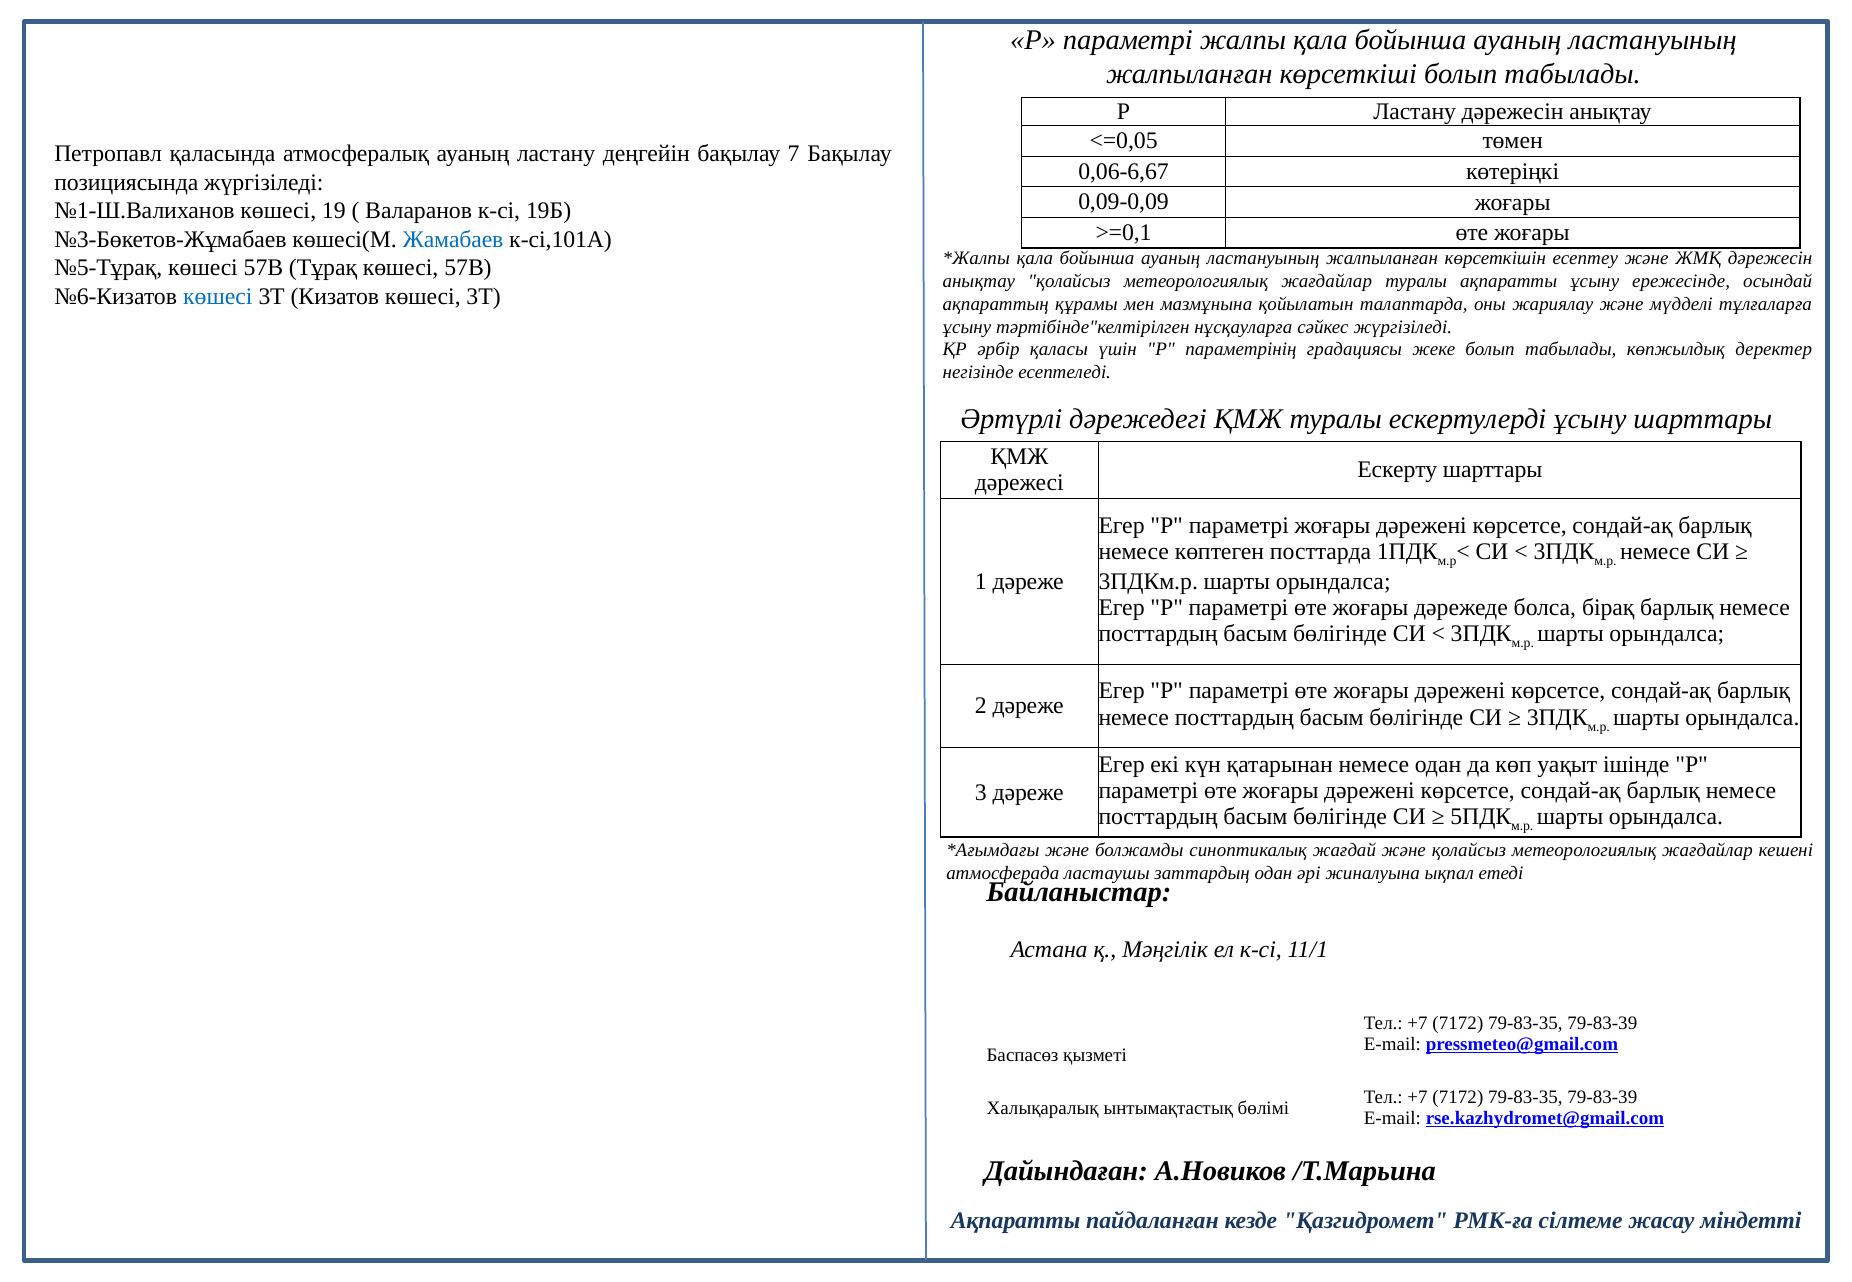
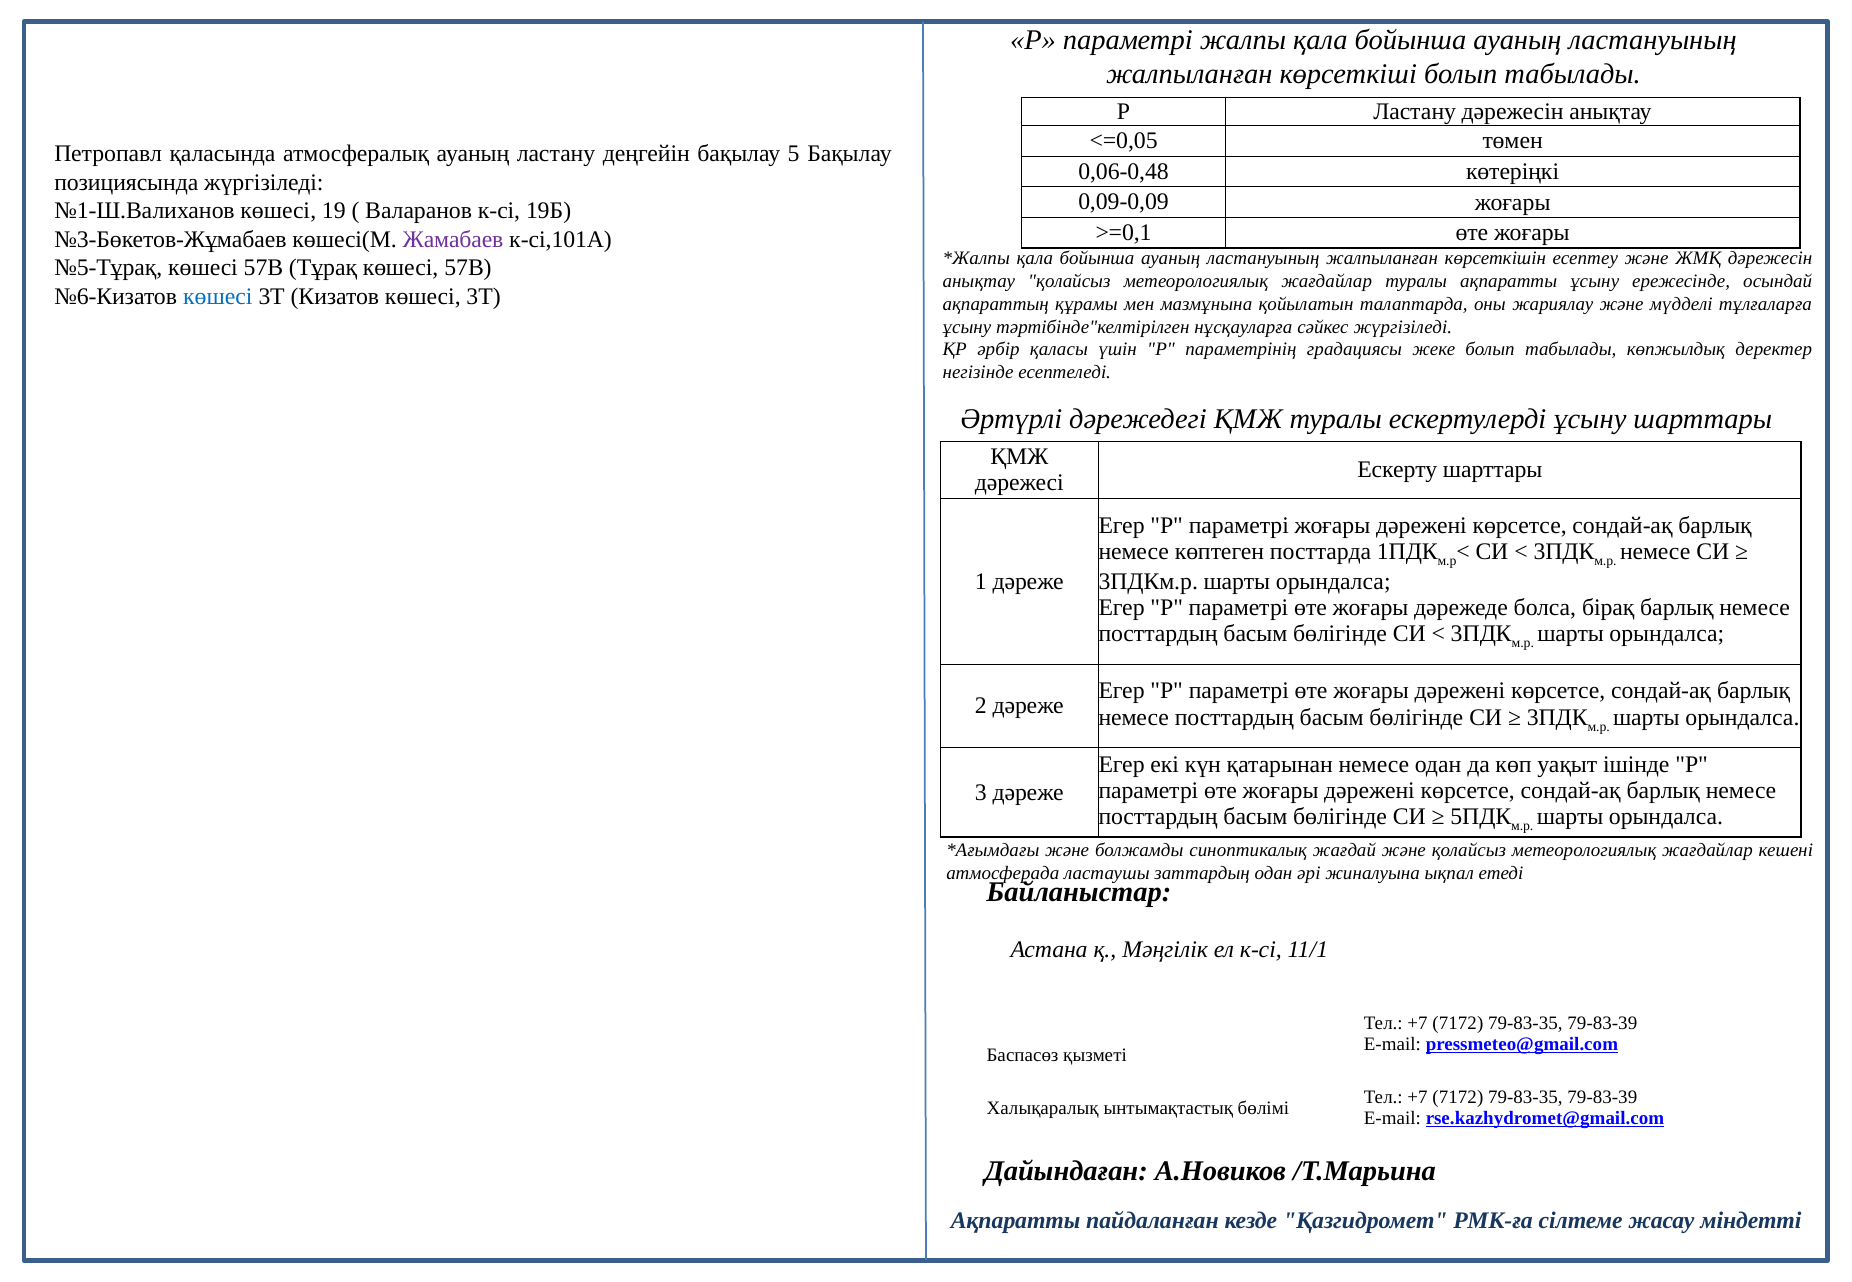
7: 7 -> 5 (794, 154)
0,06-6,67: 0,06-6,67 -> 0,06-0,48 (1124, 171)
Жамабаев colour: blue -> purple (453, 239)
